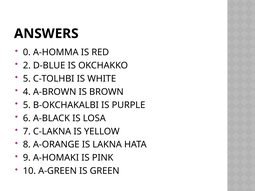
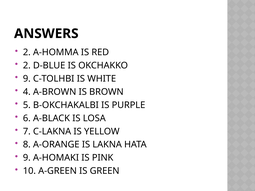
0: 0 -> 2 (27, 52)
5: 5 -> 9 (27, 79)
